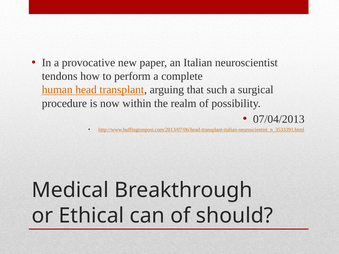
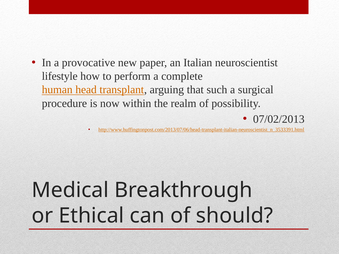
tendons: tendons -> lifestyle (60, 76)
07/04/2013: 07/04/2013 -> 07/02/2013 (279, 119)
